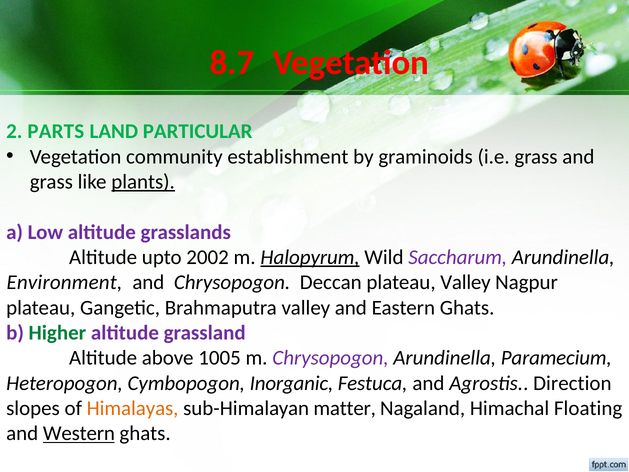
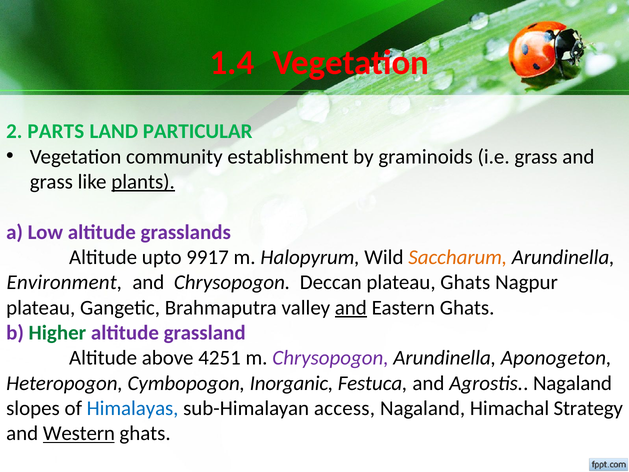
8.7: 8.7 -> 1.4 (232, 63)
2002: 2002 -> 9917 (208, 257)
Halopyrum underline: present -> none (310, 257)
Saccharum colour: purple -> orange (458, 257)
plateau Valley: Valley -> Ghats (465, 282)
and underline: none -> present (351, 308)
1005: 1005 -> 4251 (220, 358)
Paramecium: Paramecium -> Aponogeton (556, 358)
Agrostis Direction: Direction -> Nagaland (572, 383)
Himalayas colour: orange -> blue (133, 408)
matter: matter -> access (344, 408)
Floating: Floating -> Strategy (588, 408)
